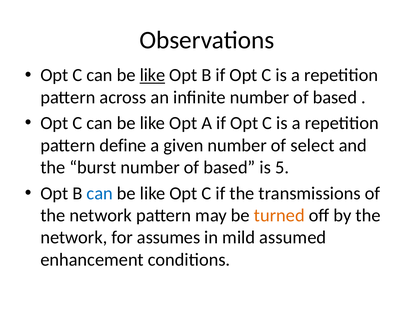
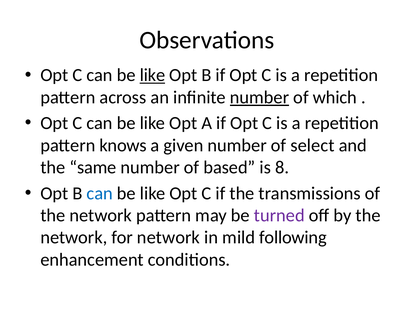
number underline: none -> present (260, 97)
based: based -> which (335, 97)
define: define -> knows (123, 145)
burst: burst -> same (93, 167)
5: 5 -> 8 (282, 167)
turned colour: orange -> purple (279, 215)
for assumes: assumes -> network (168, 237)
assumed: assumed -> following (293, 237)
